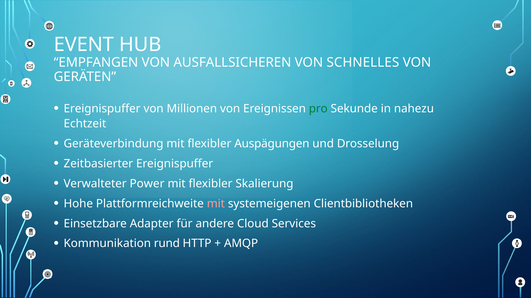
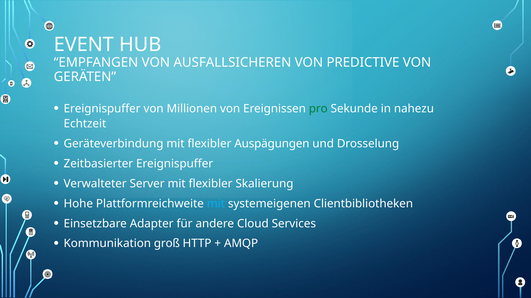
SCHNELLES: SCHNELLES -> PREDICTIVE (363, 63)
Power: Power -> Server (147, 184)
mit colour: pink -> light blue (216, 204)
rund: rund -> groß (167, 244)
